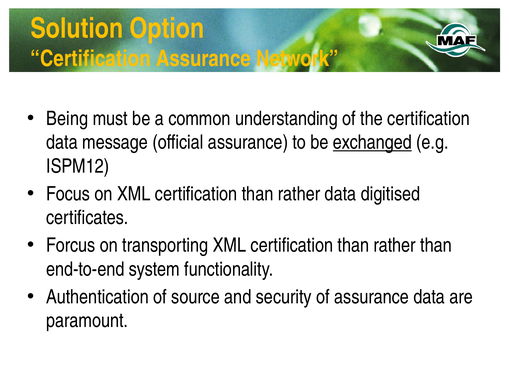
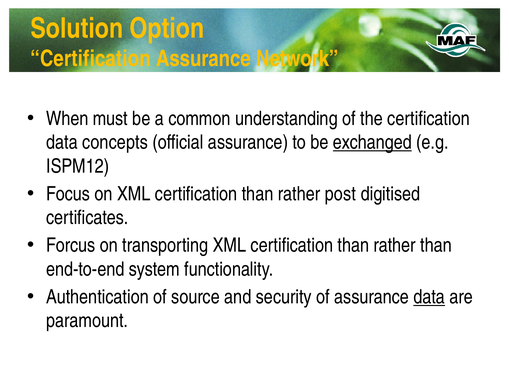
Being: Being -> When (67, 118)
message: message -> concepts (115, 142)
rather data: data -> post (340, 194)
data underline: none -> present (429, 297)
